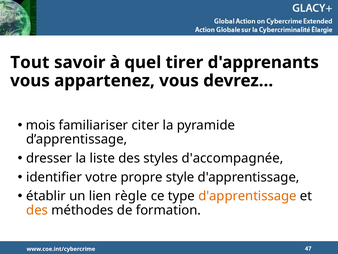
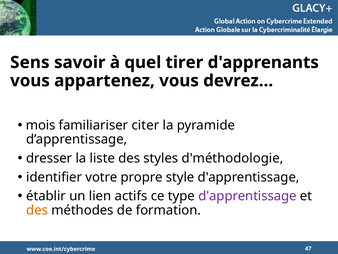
Tout: Tout -> Sens (30, 62)
d'accompagnée: d'accompagnée -> d'méthodologie (232, 158)
règle: règle -> actifs (131, 196)
d'apprentissage colour: orange -> purple (247, 196)
